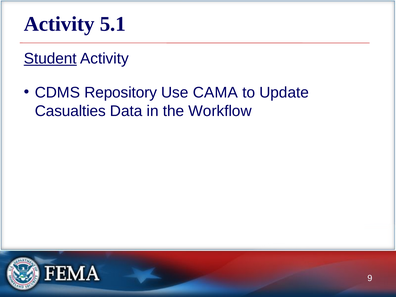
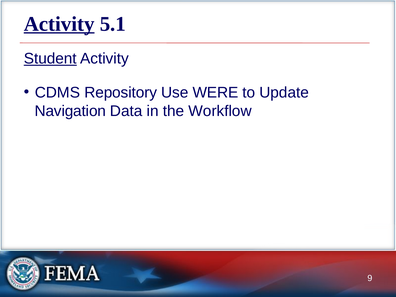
Activity underline: none -> present (59, 24)
CAMA: CAMA -> WERE (215, 92)
Casualties: Casualties -> Navigation (70, 111)
